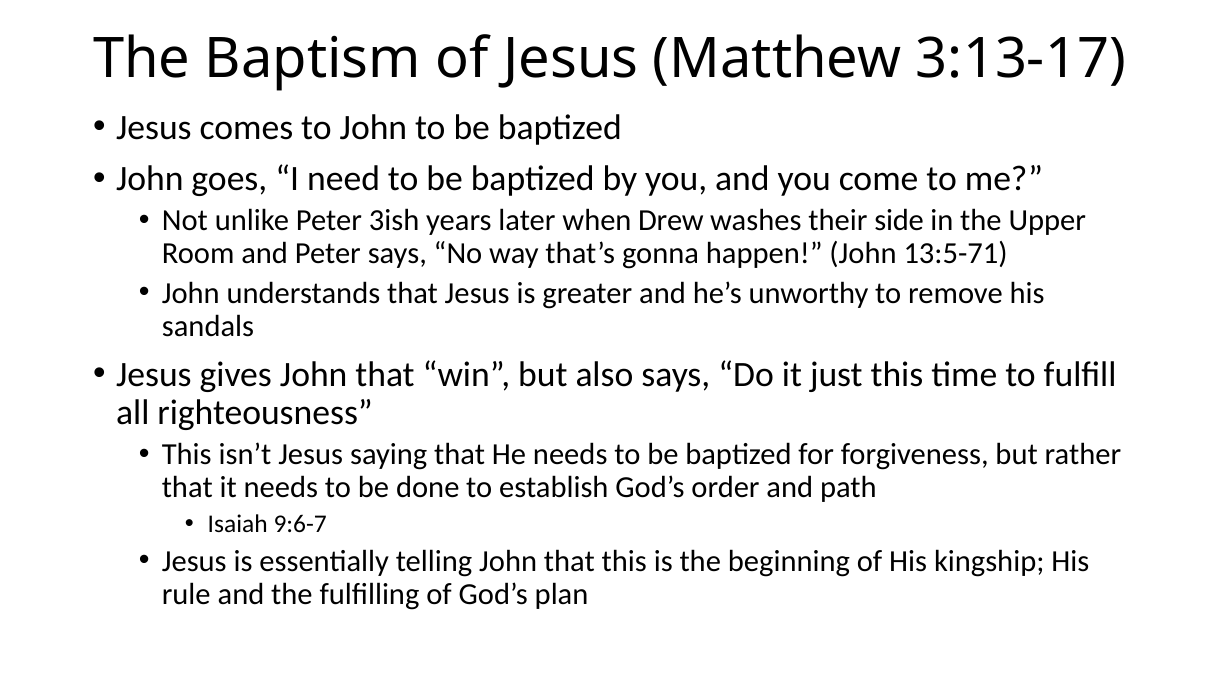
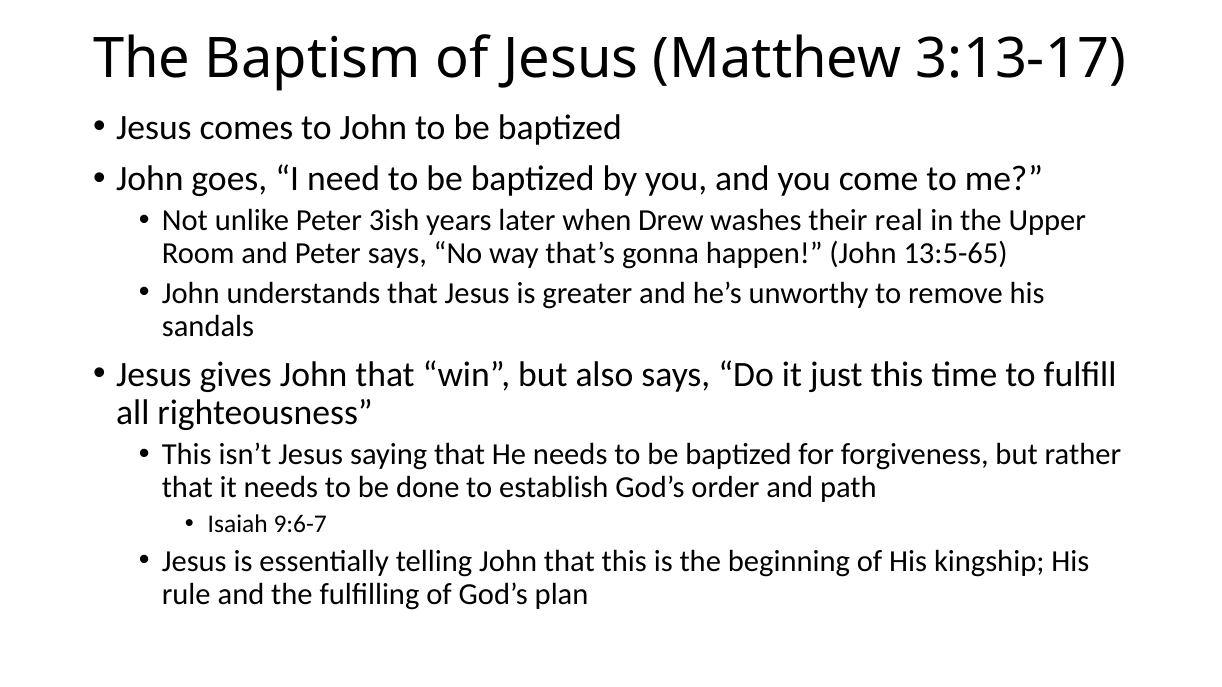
side: side -> real (899, 221)
13:5-71: 13:5-71 -> 13:5-65 (956, 254)
